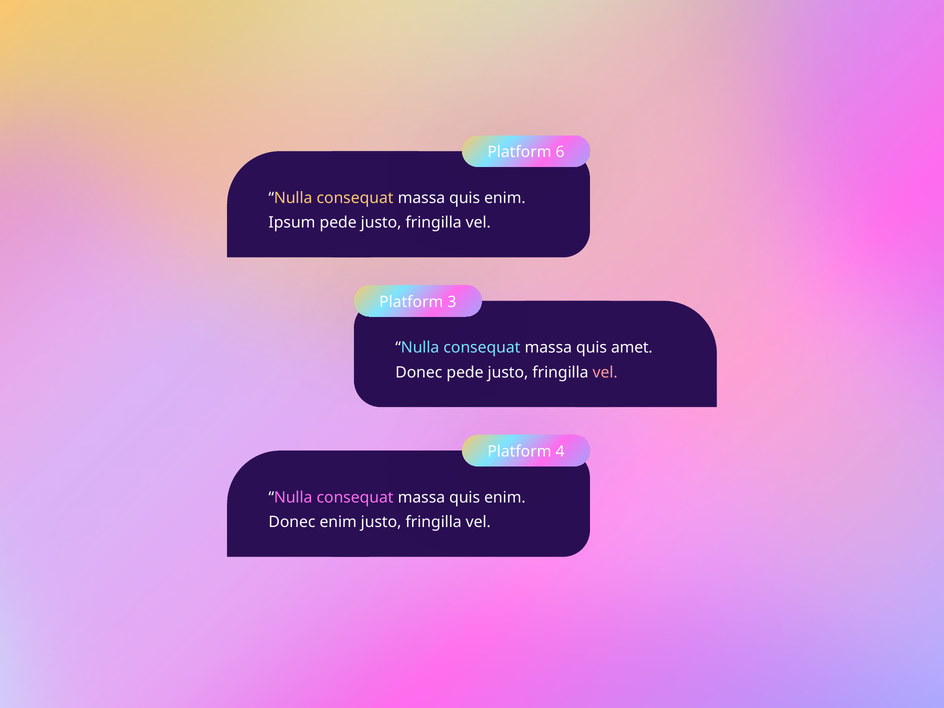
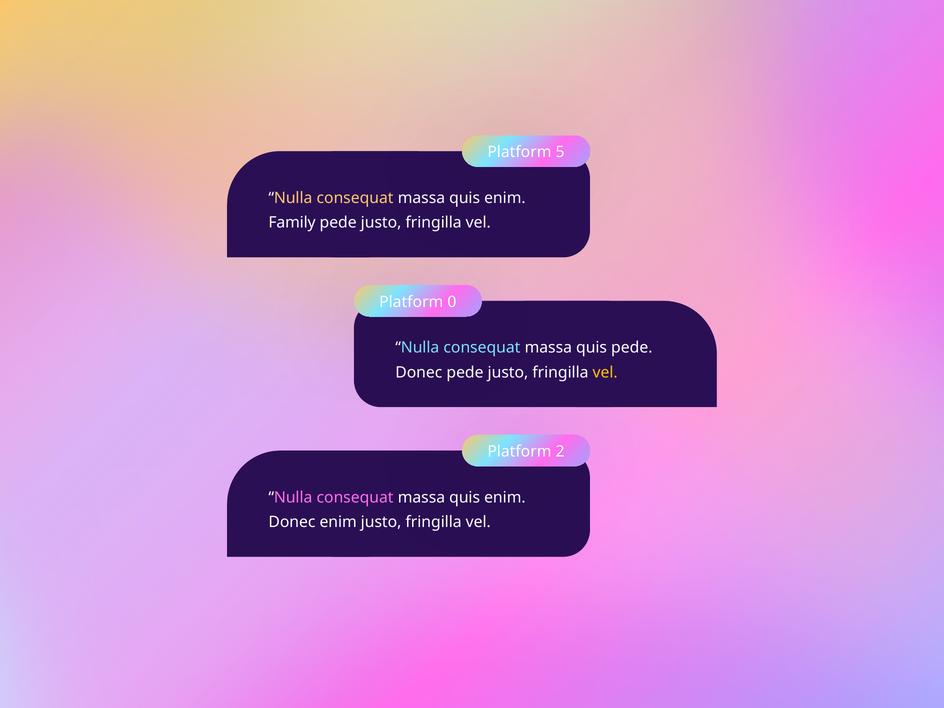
6: 6 -> 5 (560, 152)
Ipsum: Ipsum -> Family (292, 223)
3: 3 -> 0 (452, 302)
quis amet: amet -> pede (632, 348)
vel colour: pink -> yellow (605, 372)
4: 4 -> 2 (560, 452)
